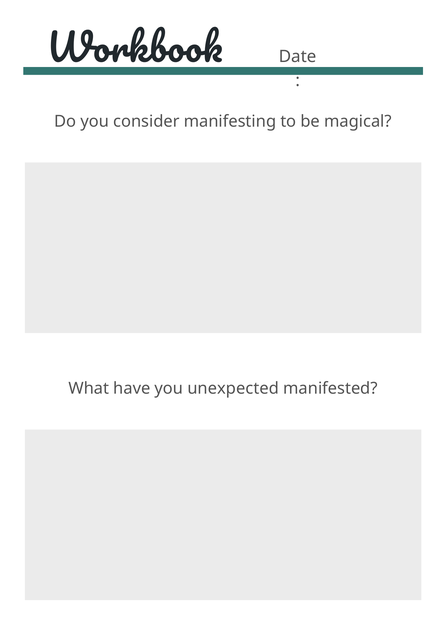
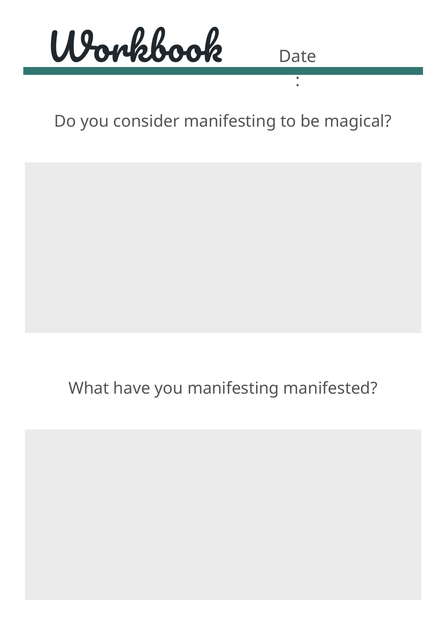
you unexpected: unexpected -> manifesting (233, 388)
